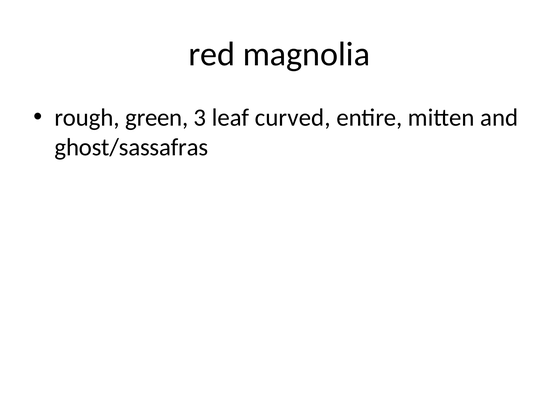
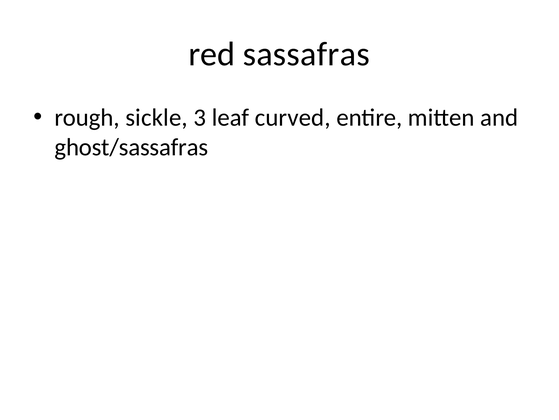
magnolia: magnolia -> sassafras (306, 54)
green: green -> sickle (157, 117)
